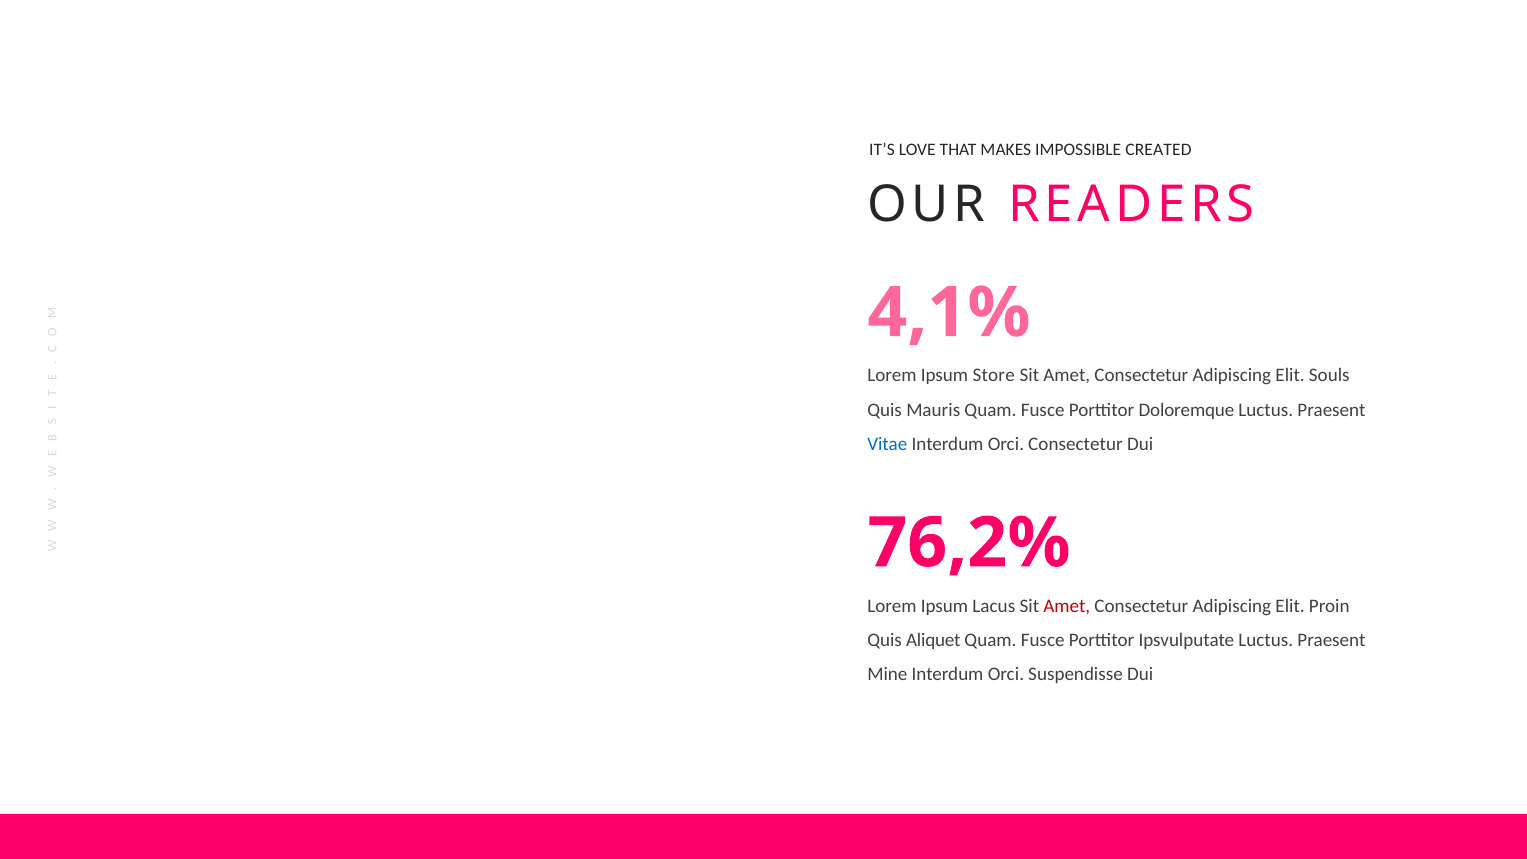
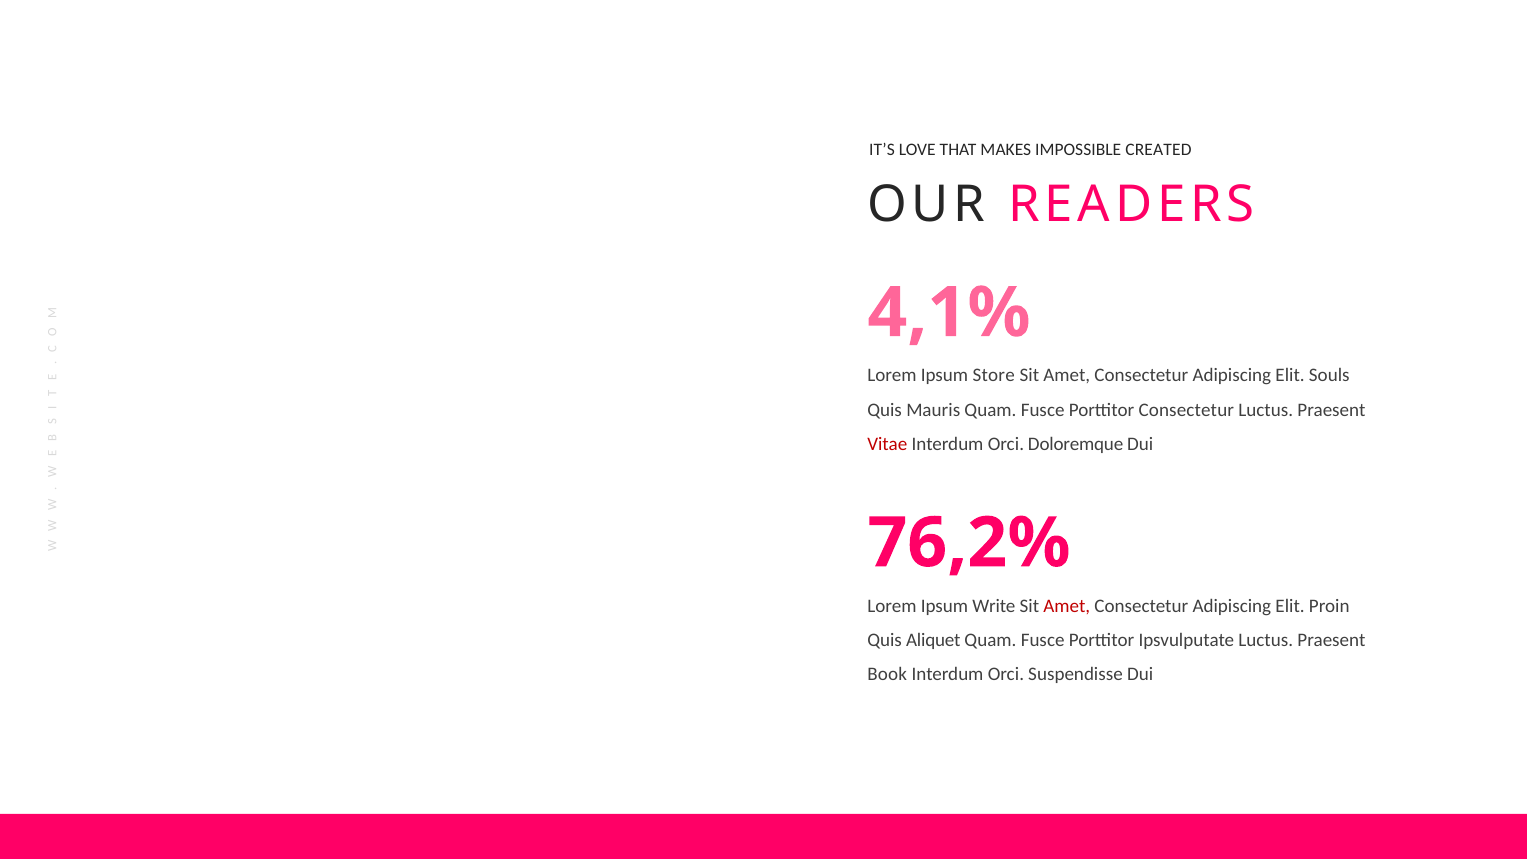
Porttitor Doloremque: Doloremque -> Consectetur (1186, 410)
Vitae colour: blue -> red (887, 444)
Orci Consectetur: Consectetur -> Doloremque (1076, 444)
Lacus: Lacus -> Write (994, 606)
Mine: Mine -> Book (887, 674)
